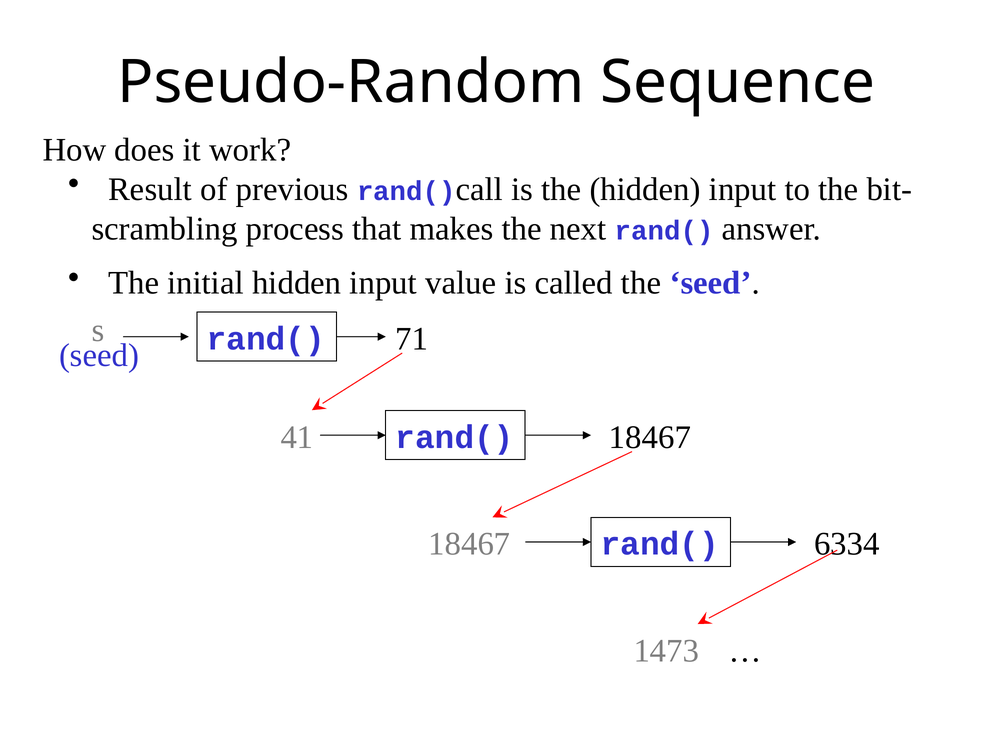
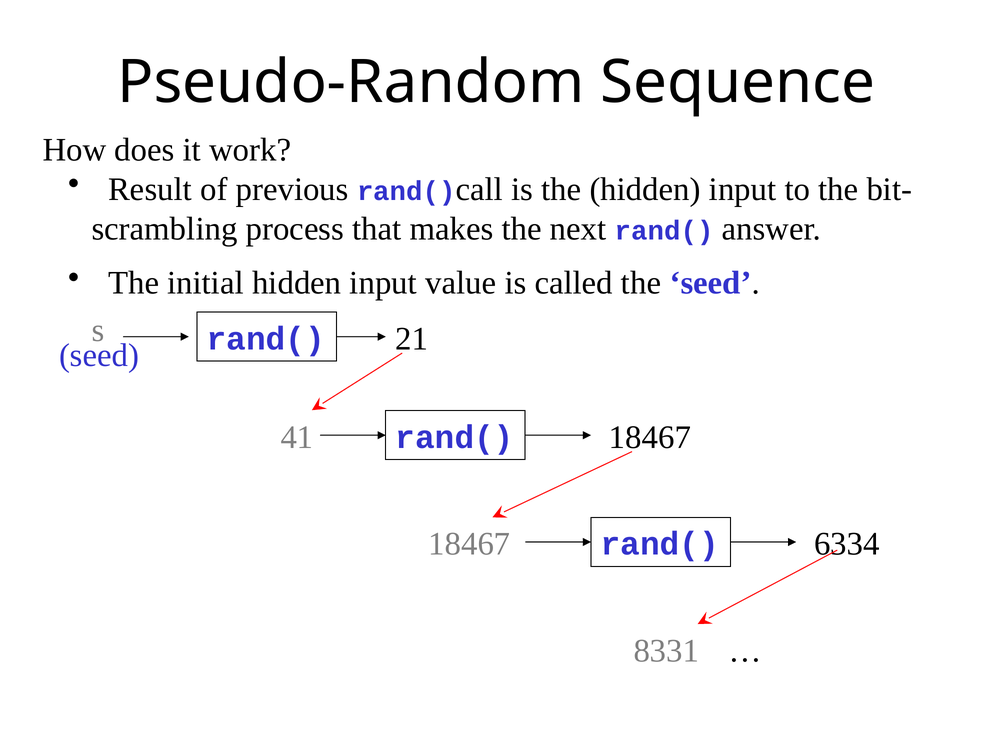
71: 71 -> 21 (412, 339)
1473: 1473 -> 8331 (666, 651)
